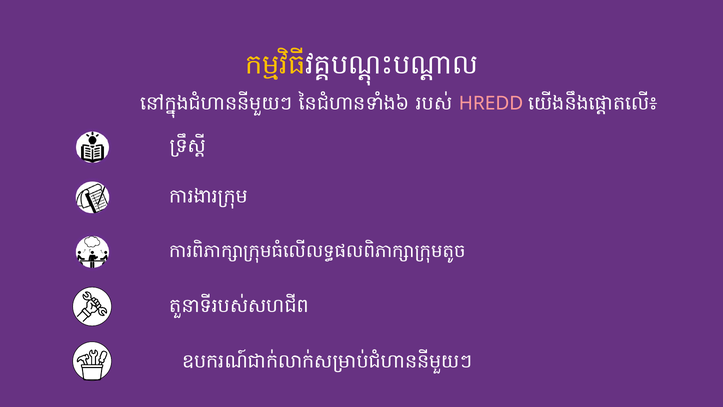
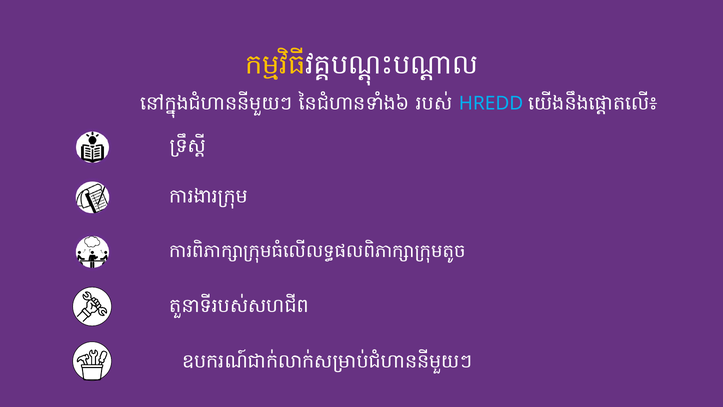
HREDD colour: pink -> light blue (491, 104)
